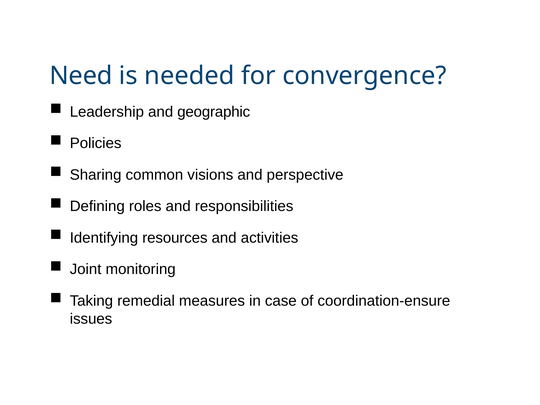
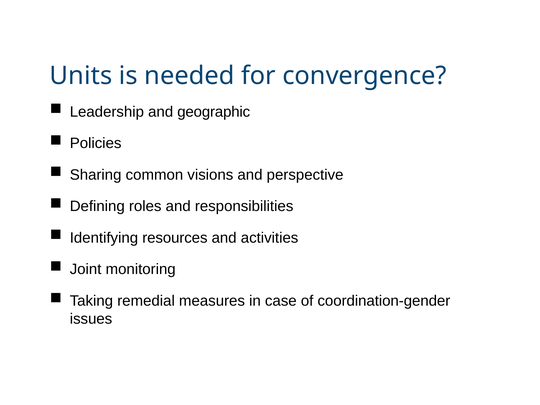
Need: Need -> Units (81, 76)
coordination-ensure: coordination-ensure -> coordination-gender (384, 301)
